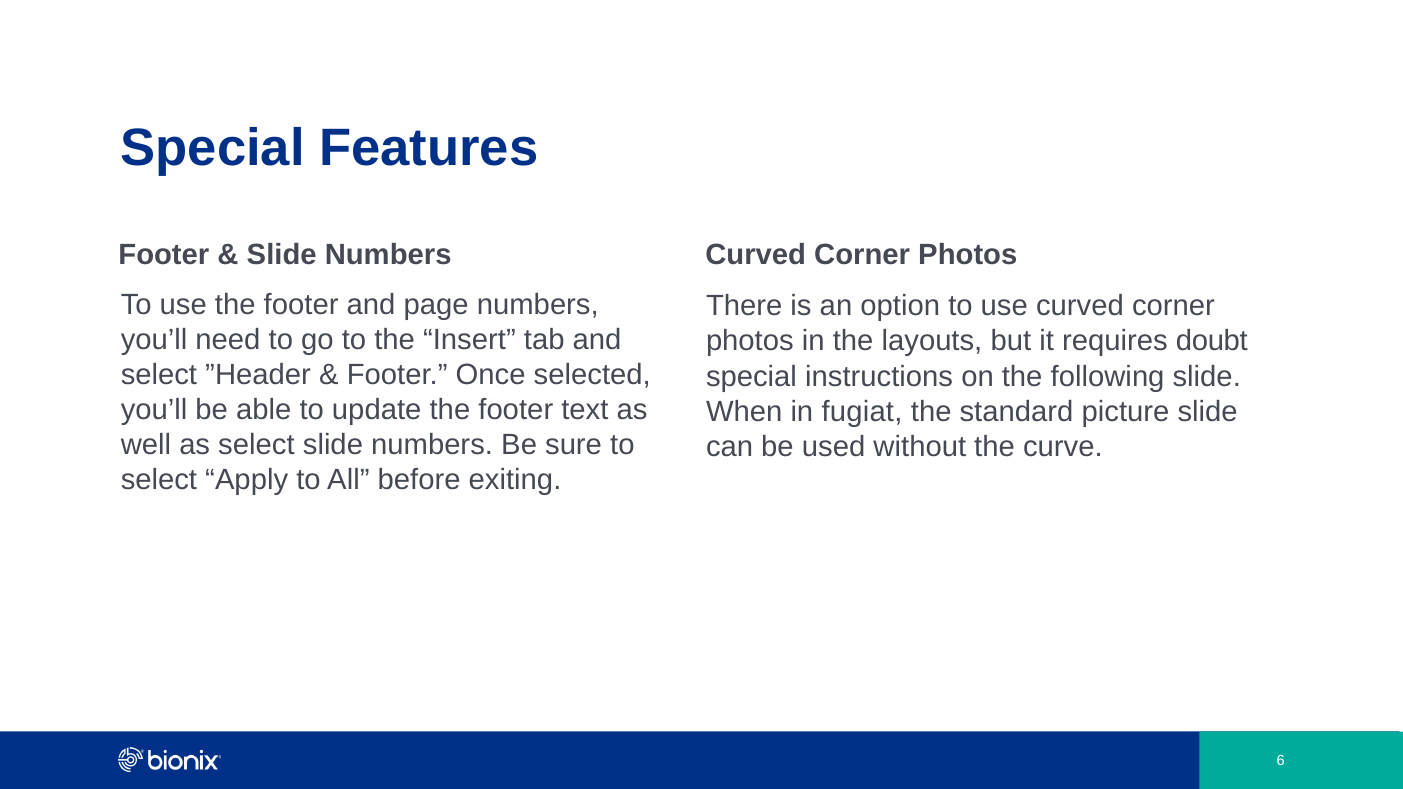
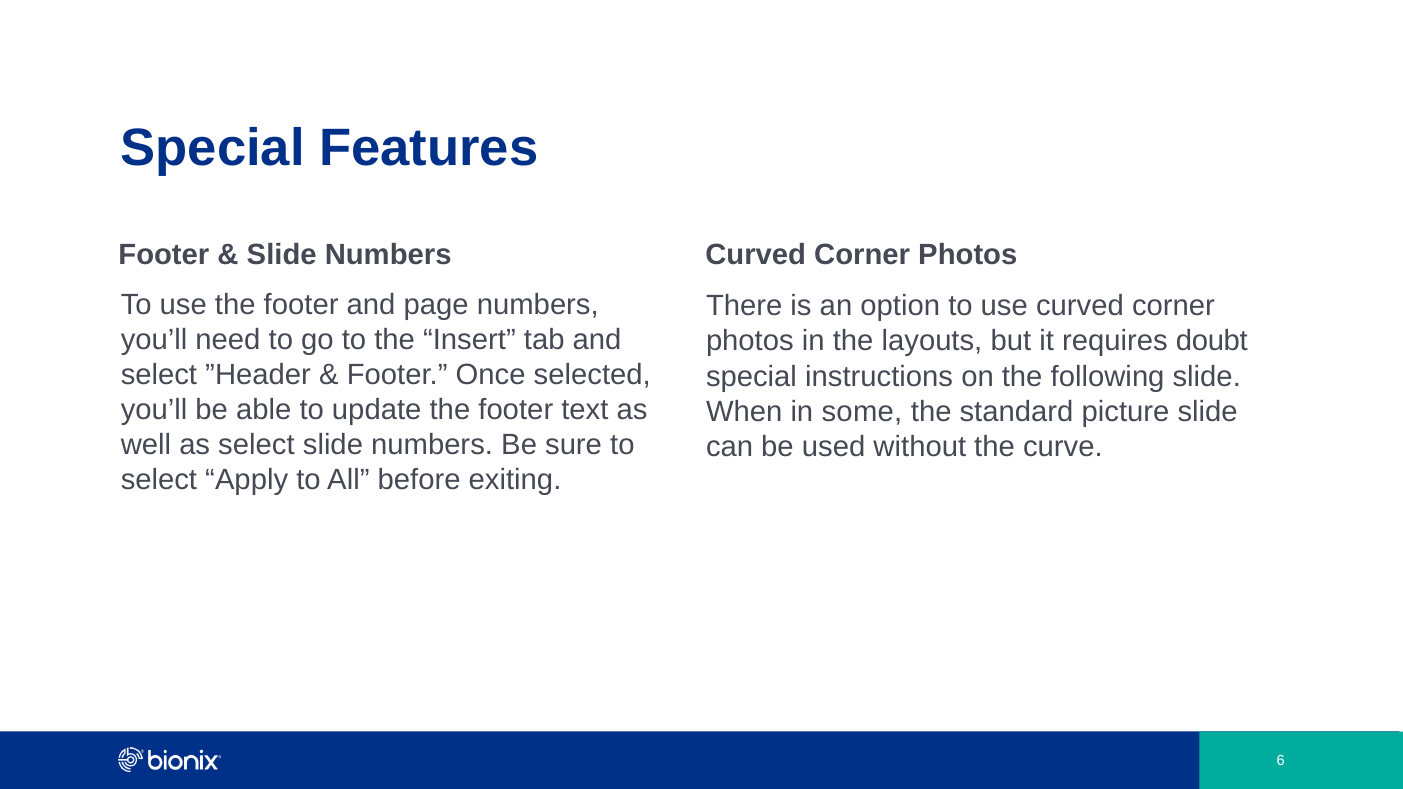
fugiat: fugiat -> some (862, 412)
